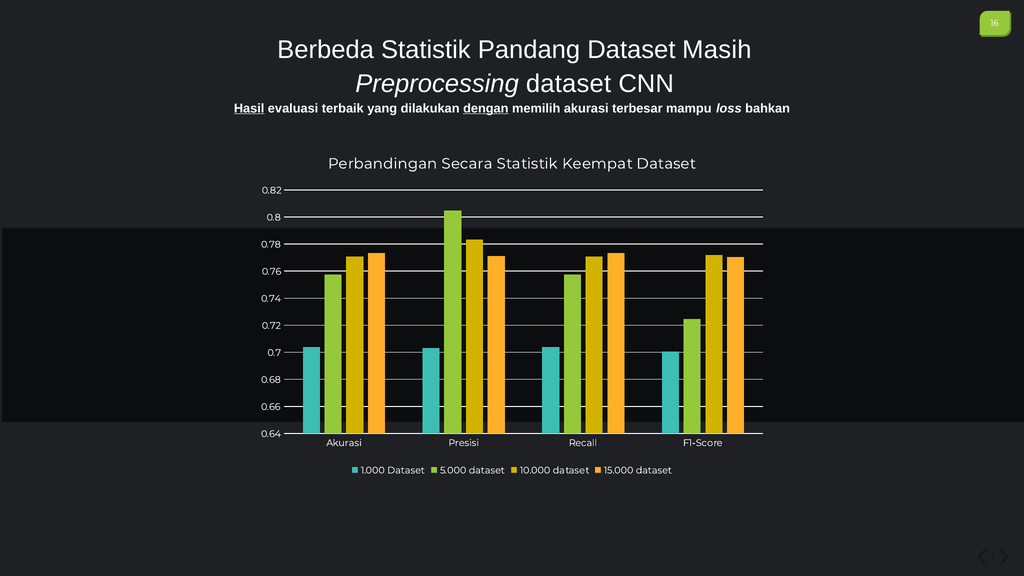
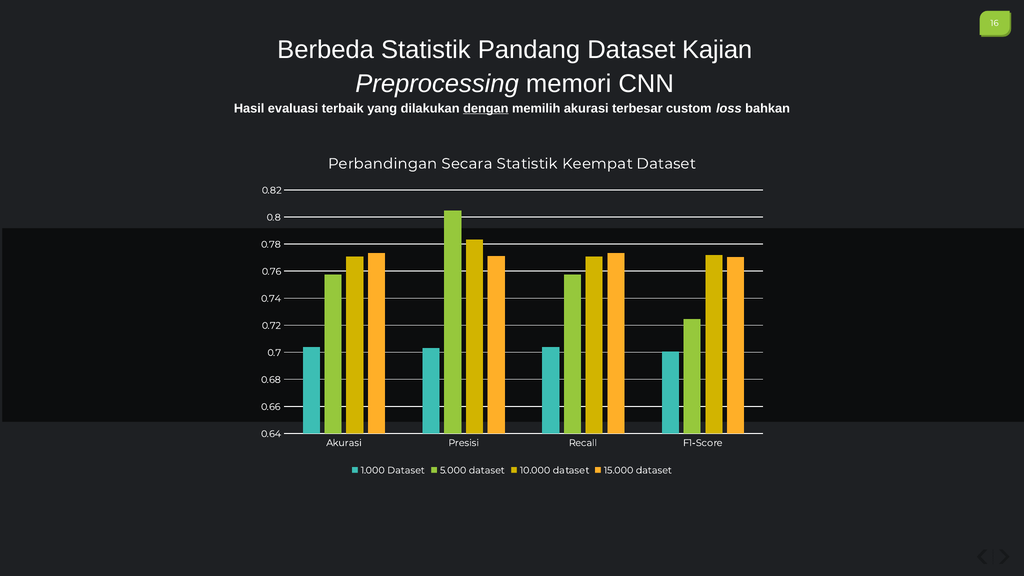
Masih: Masih -> Kajian (717, 50)
Preprocessing dataset: dataset -> memori (569, 84)
Hasil underline: present -> none (249, 108)
mampu: mampu -> custom (689, 108)
